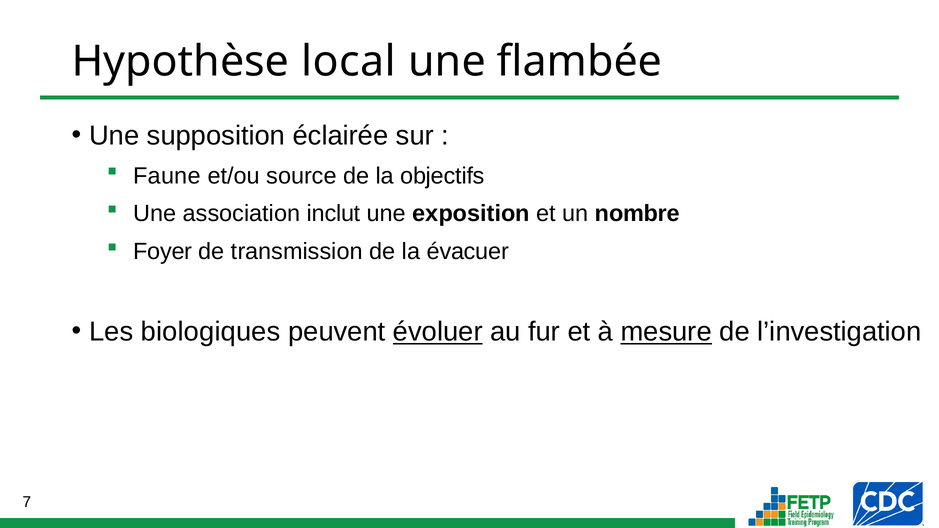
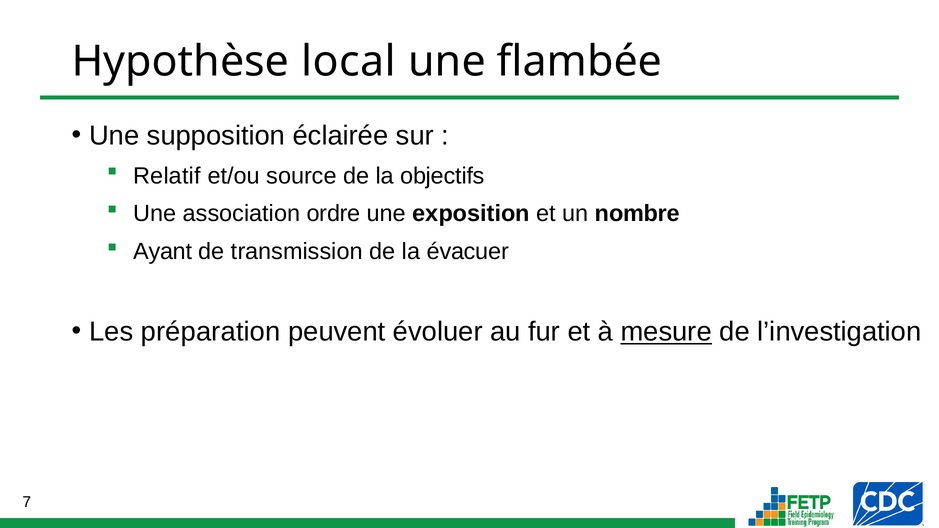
Faune: Faune -> Relatif (167, 176)
inclut: inclut -> ordre (334, 214)
Foyer: Foyer -> Ayant (163, 252)
biologiques: biologiques -> préparation (211, 332)
évoluer underline: present -> none (438, 332)
